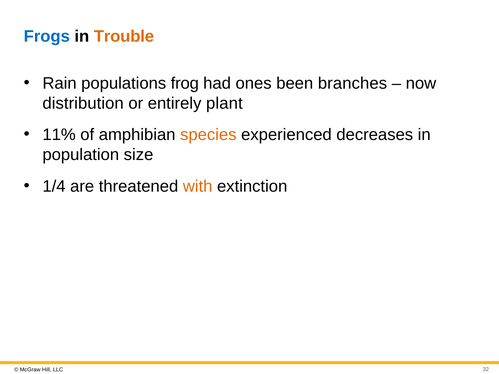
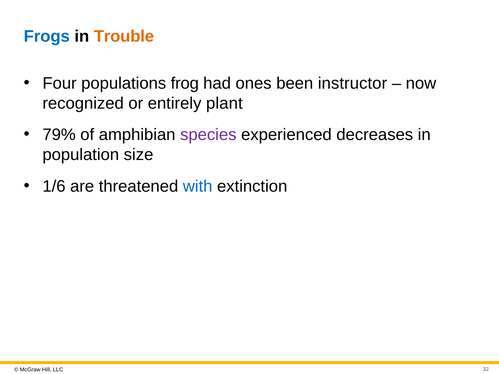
Rain: Rain -> Four (60, 83)
branches: branches -> instructor (352, 83)
distribution: distribution -> recognized (83, 103)
11%: 11% -> 79% (59, 135)
species colour: orange -> purple (208, 135)
1/4: 1/4 -> 1/6 (54, 186)
with colour: orange -> blue (198, 186)
